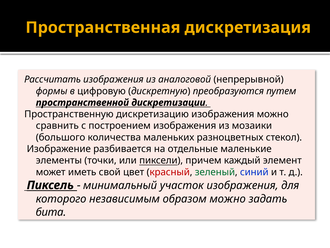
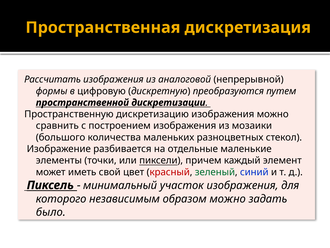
бита: бита -> было (51, 212)
